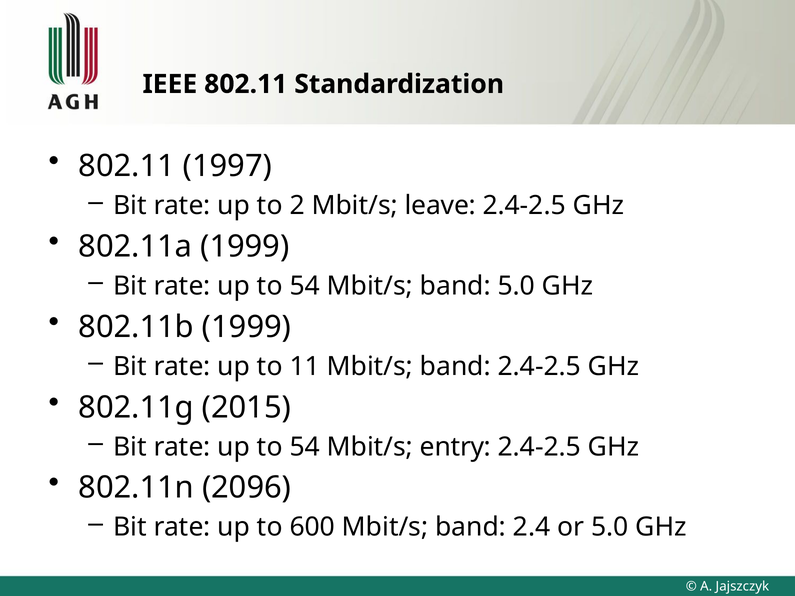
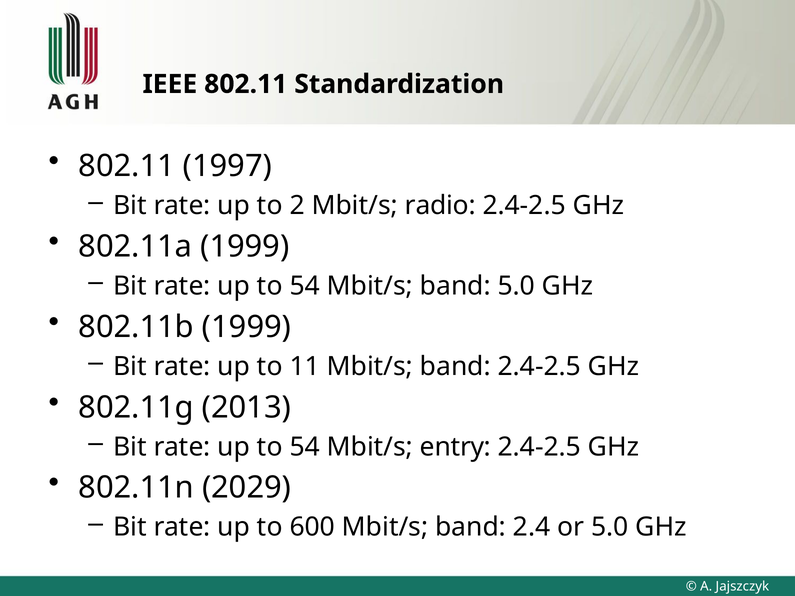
leave: leave -> radio (440, 206)
2015: 2015 -> 2013 (246, 408)
2096: 2096 -> 2029 (247, 488)
